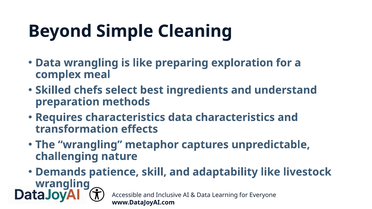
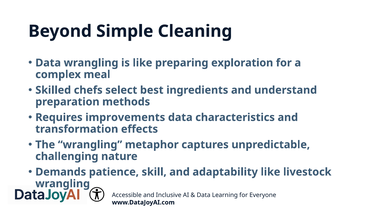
Requires characteristics: characteristics -> improvements (125, 118)
